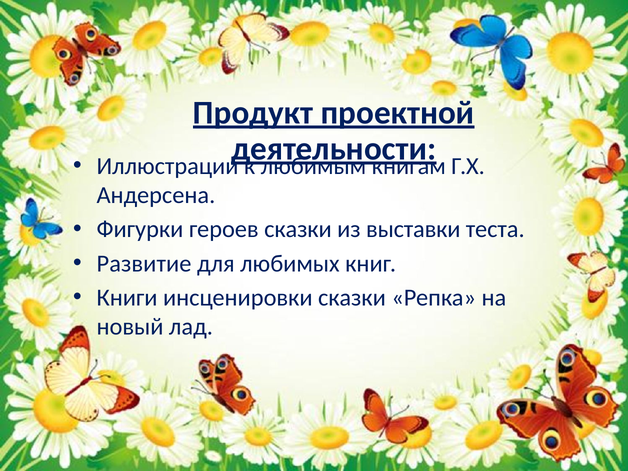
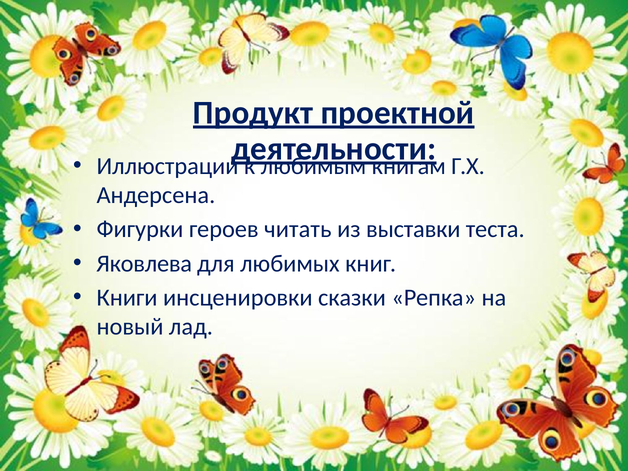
героев сказки: сказки -> читать (298, 229)
Развитие: Развитие -> Яковлева (144, 263)
